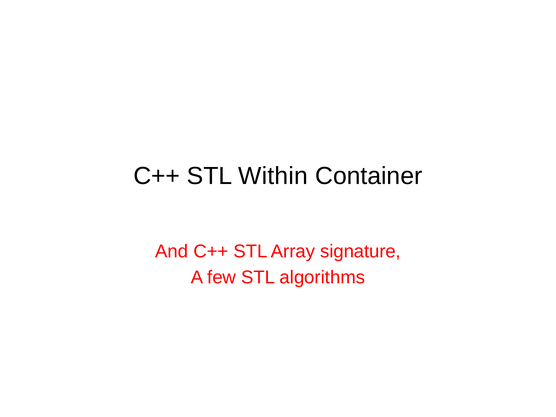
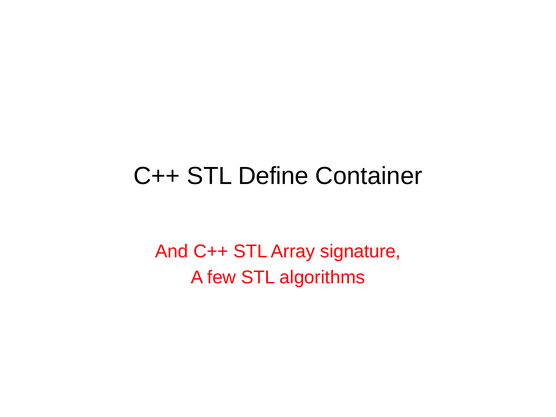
Within: Within -> Define (273, 176)
